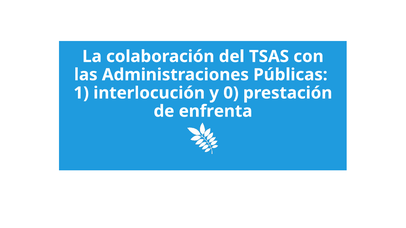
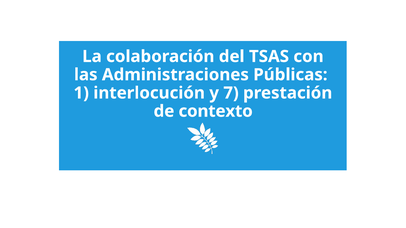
0: 0 -> 7 (231, 93)
enfrenta: enfrenta -> contexto (216, 111)
